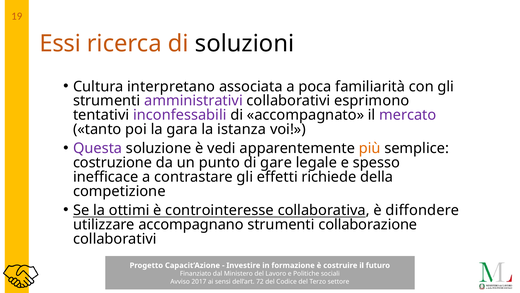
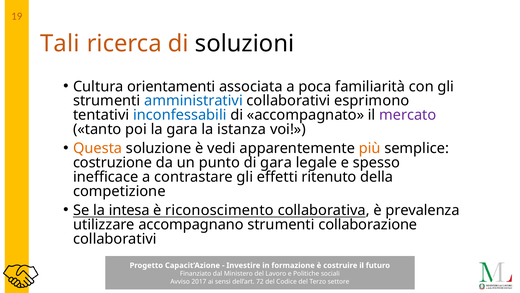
Essi: Essi -> Tali (60, 44)
interpretano: interpretano -> orientamenti (171, 86)
amministrativi colour: purple -> blue (193, 101)
inconfessabili colour: purple -> blue (180, 115)
Questa colour: purple -> orange (98, 148)
di gare: gare -> gara (276, 162)
richiede: richiede -> ritenuto (329, 177)
ottimi: ottimi -> intesa (129, 210)
controinteresse: controinteresse -> riconoscimento (220, 210)
diffondere: diffondere -> prevalenza (423, 210)
